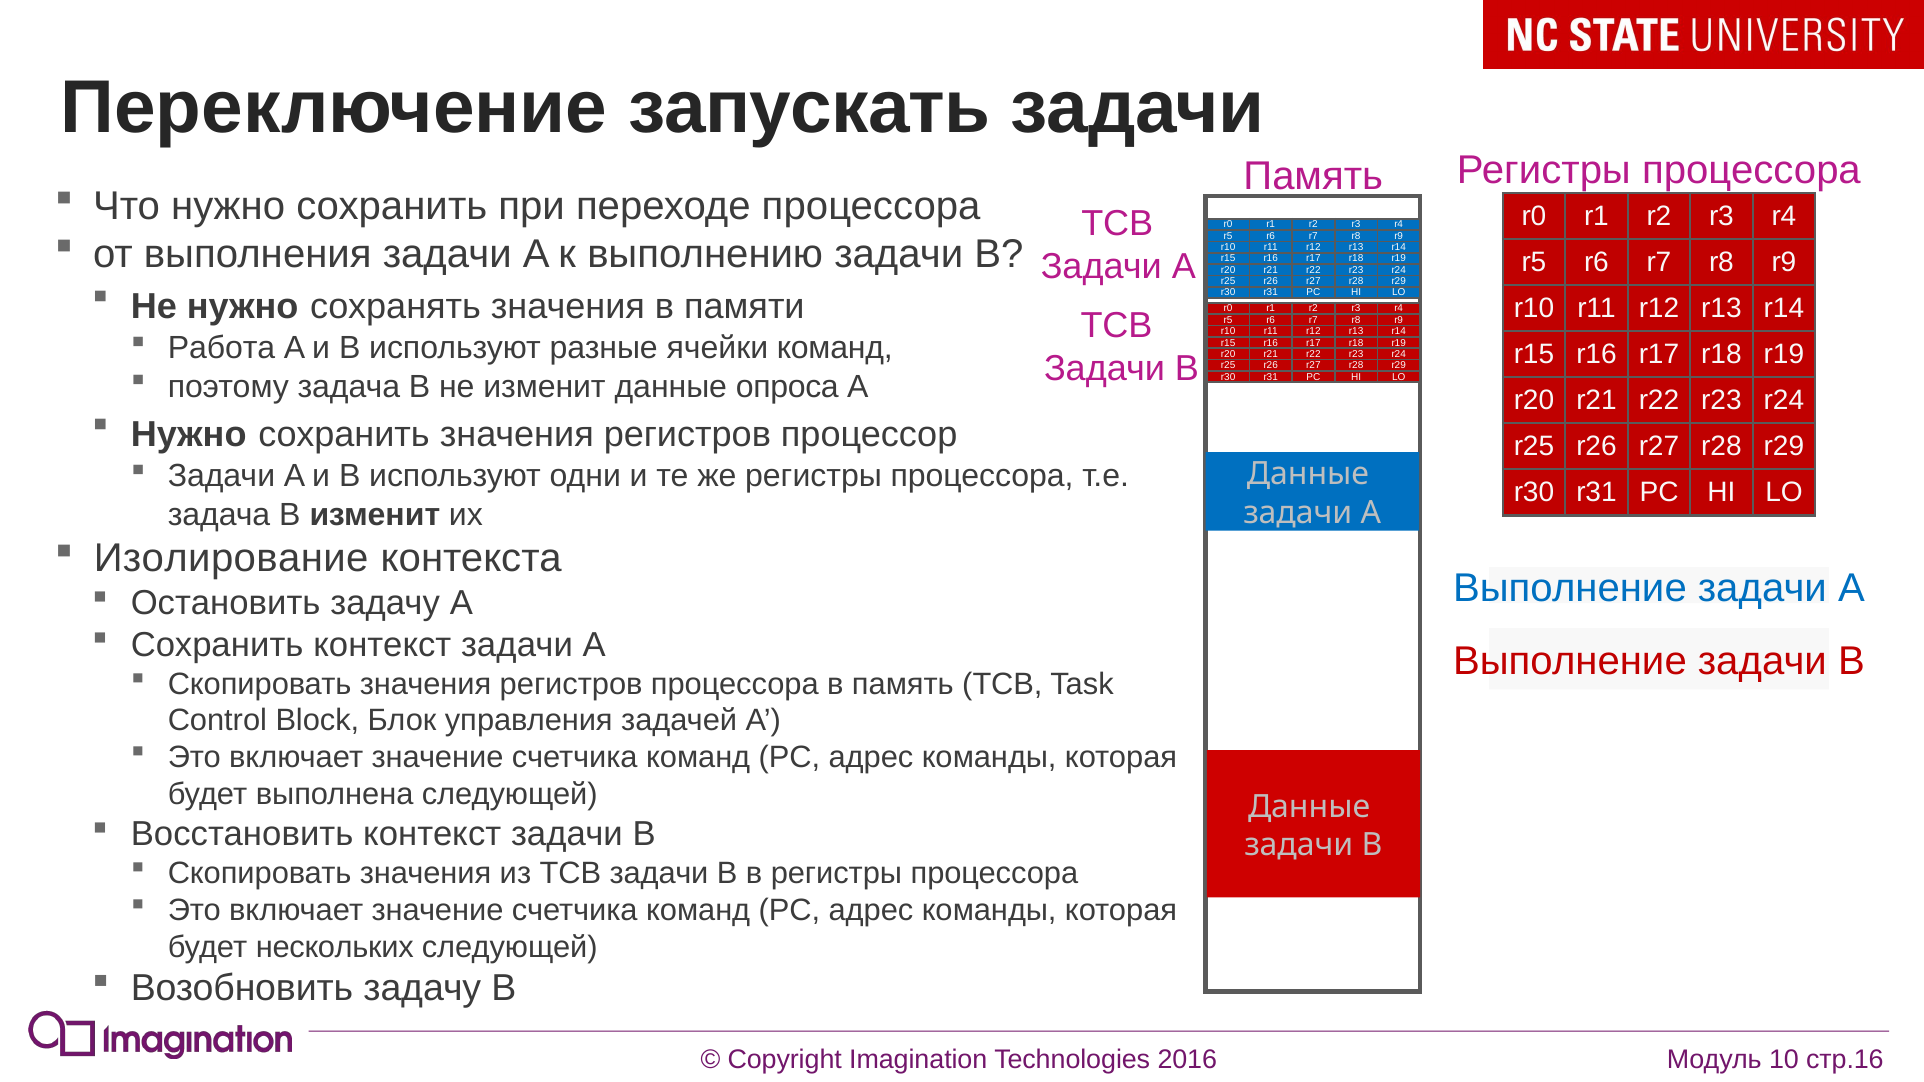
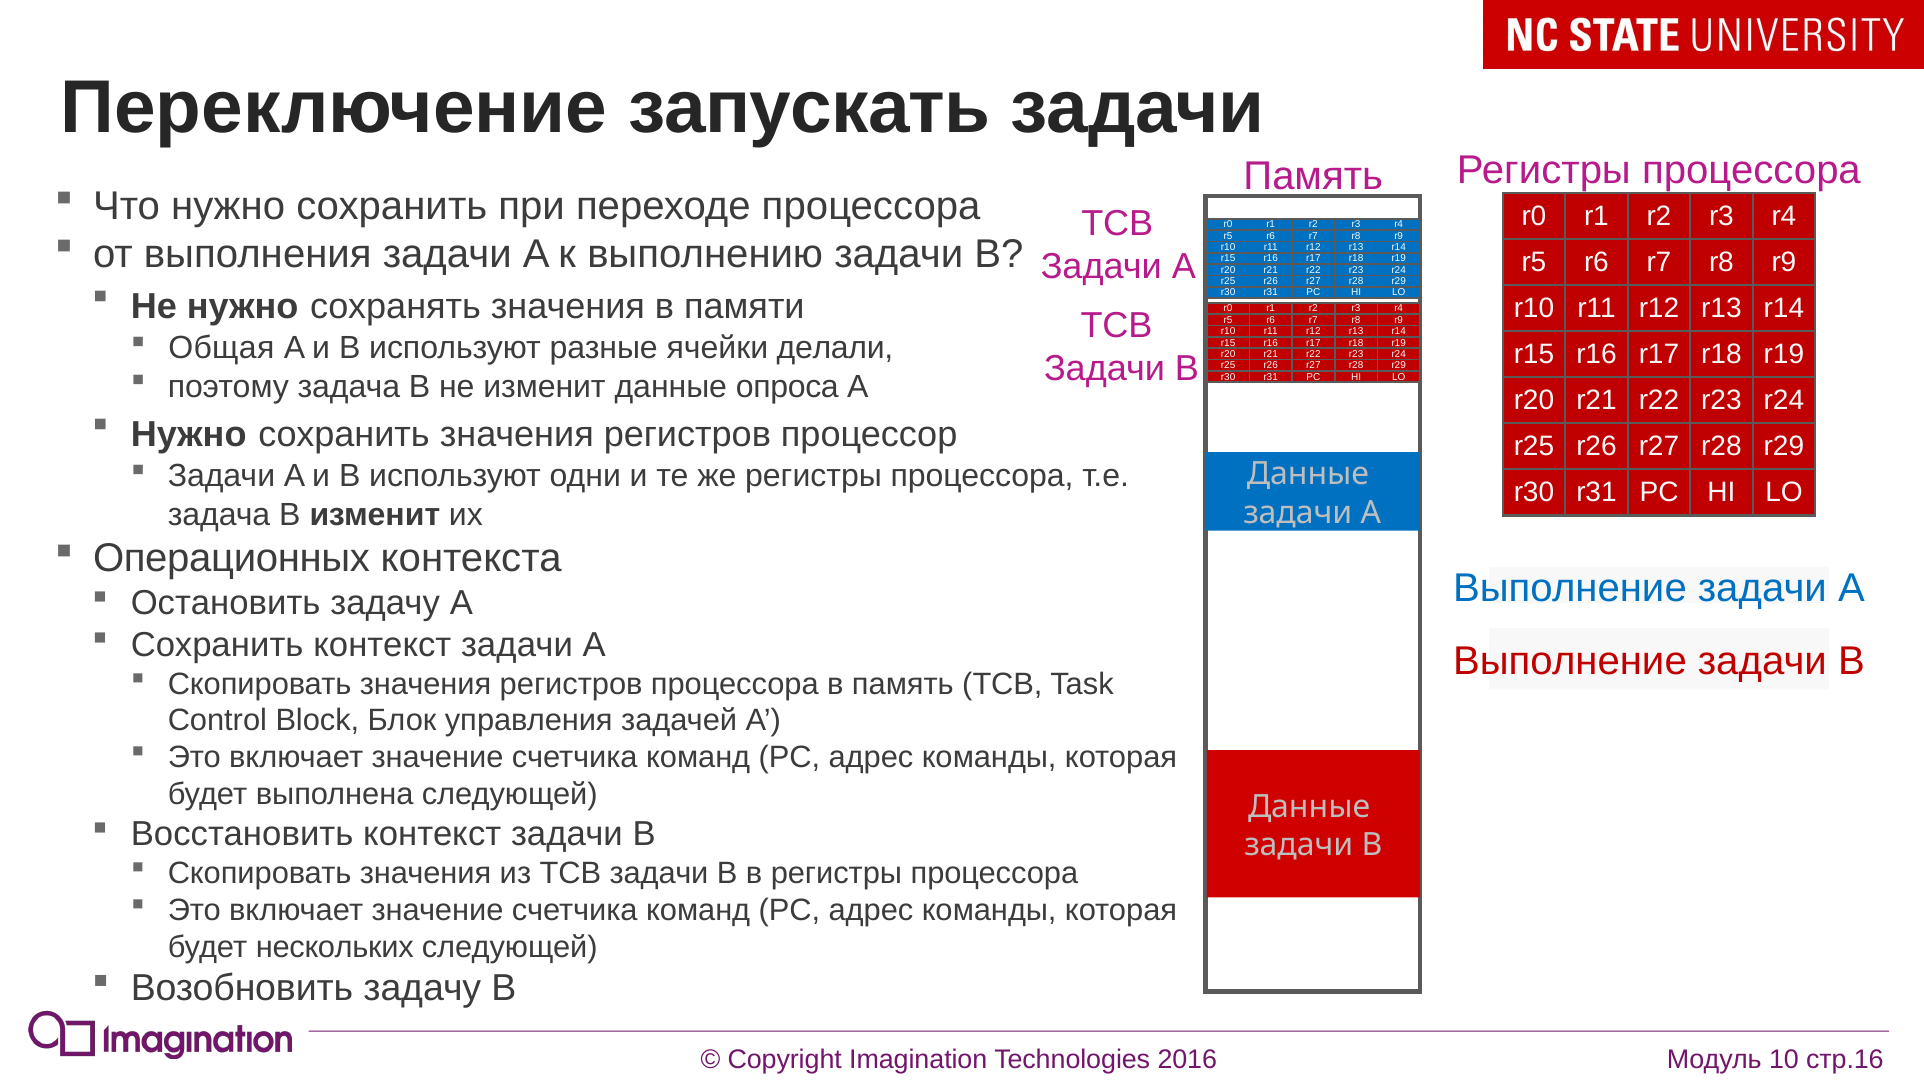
Работа: Работа -> Общая (221, 348)
ячейки команд: команд -> делали (835, 348)
Изолирование: Изолирование -> Операционных (231, 559)
